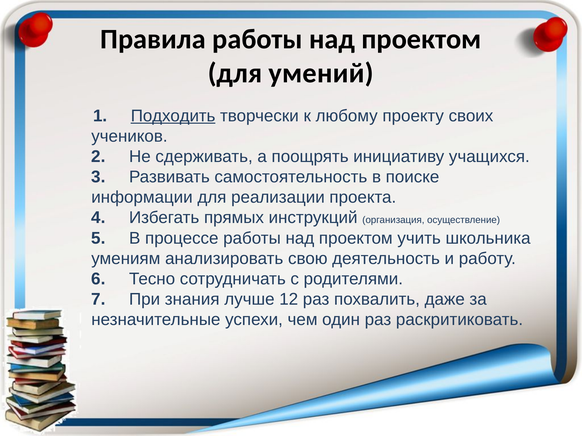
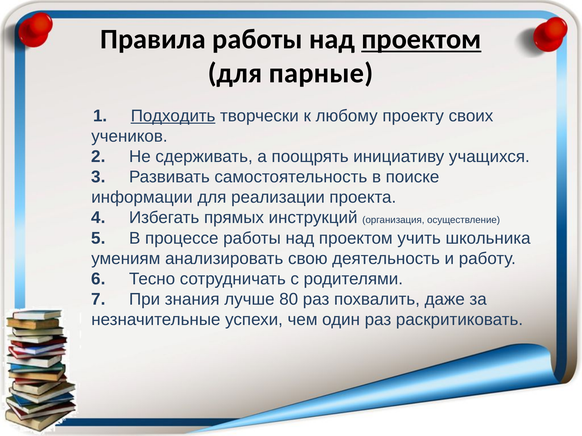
проектом underline: none -> present (421, 39)
умений: умений -> парные (321, 73)
12: 12 -> 80 (289, 299)
